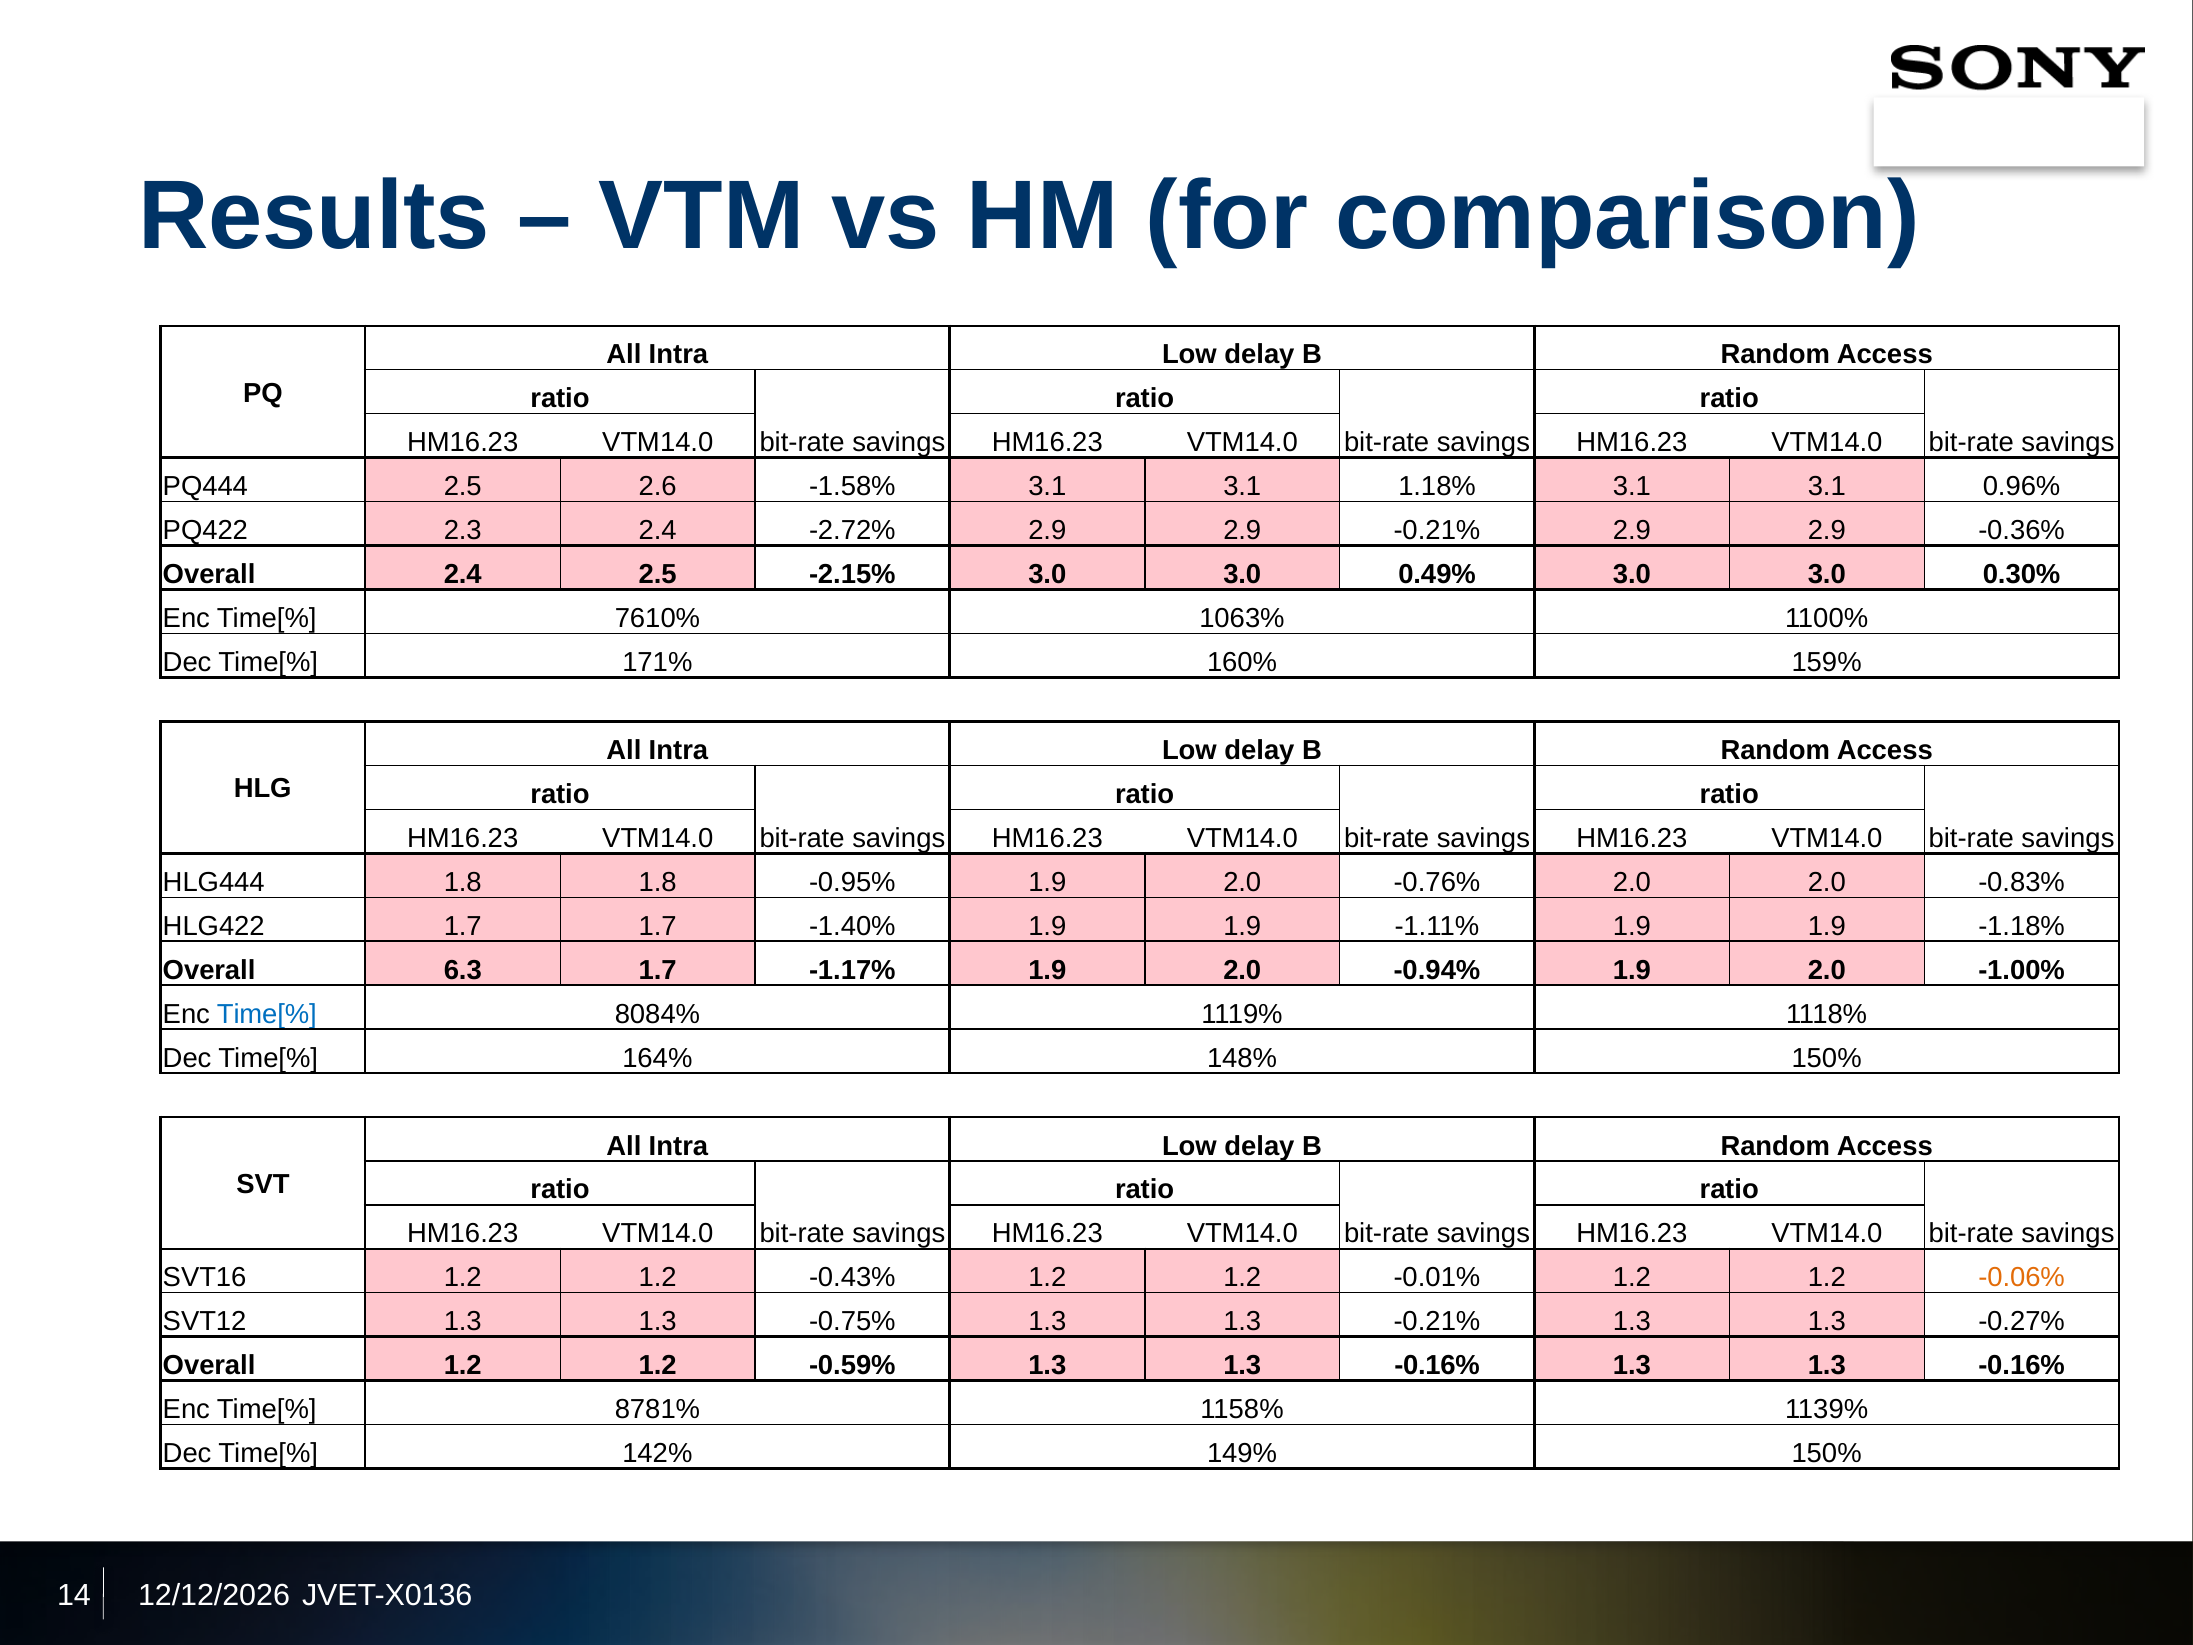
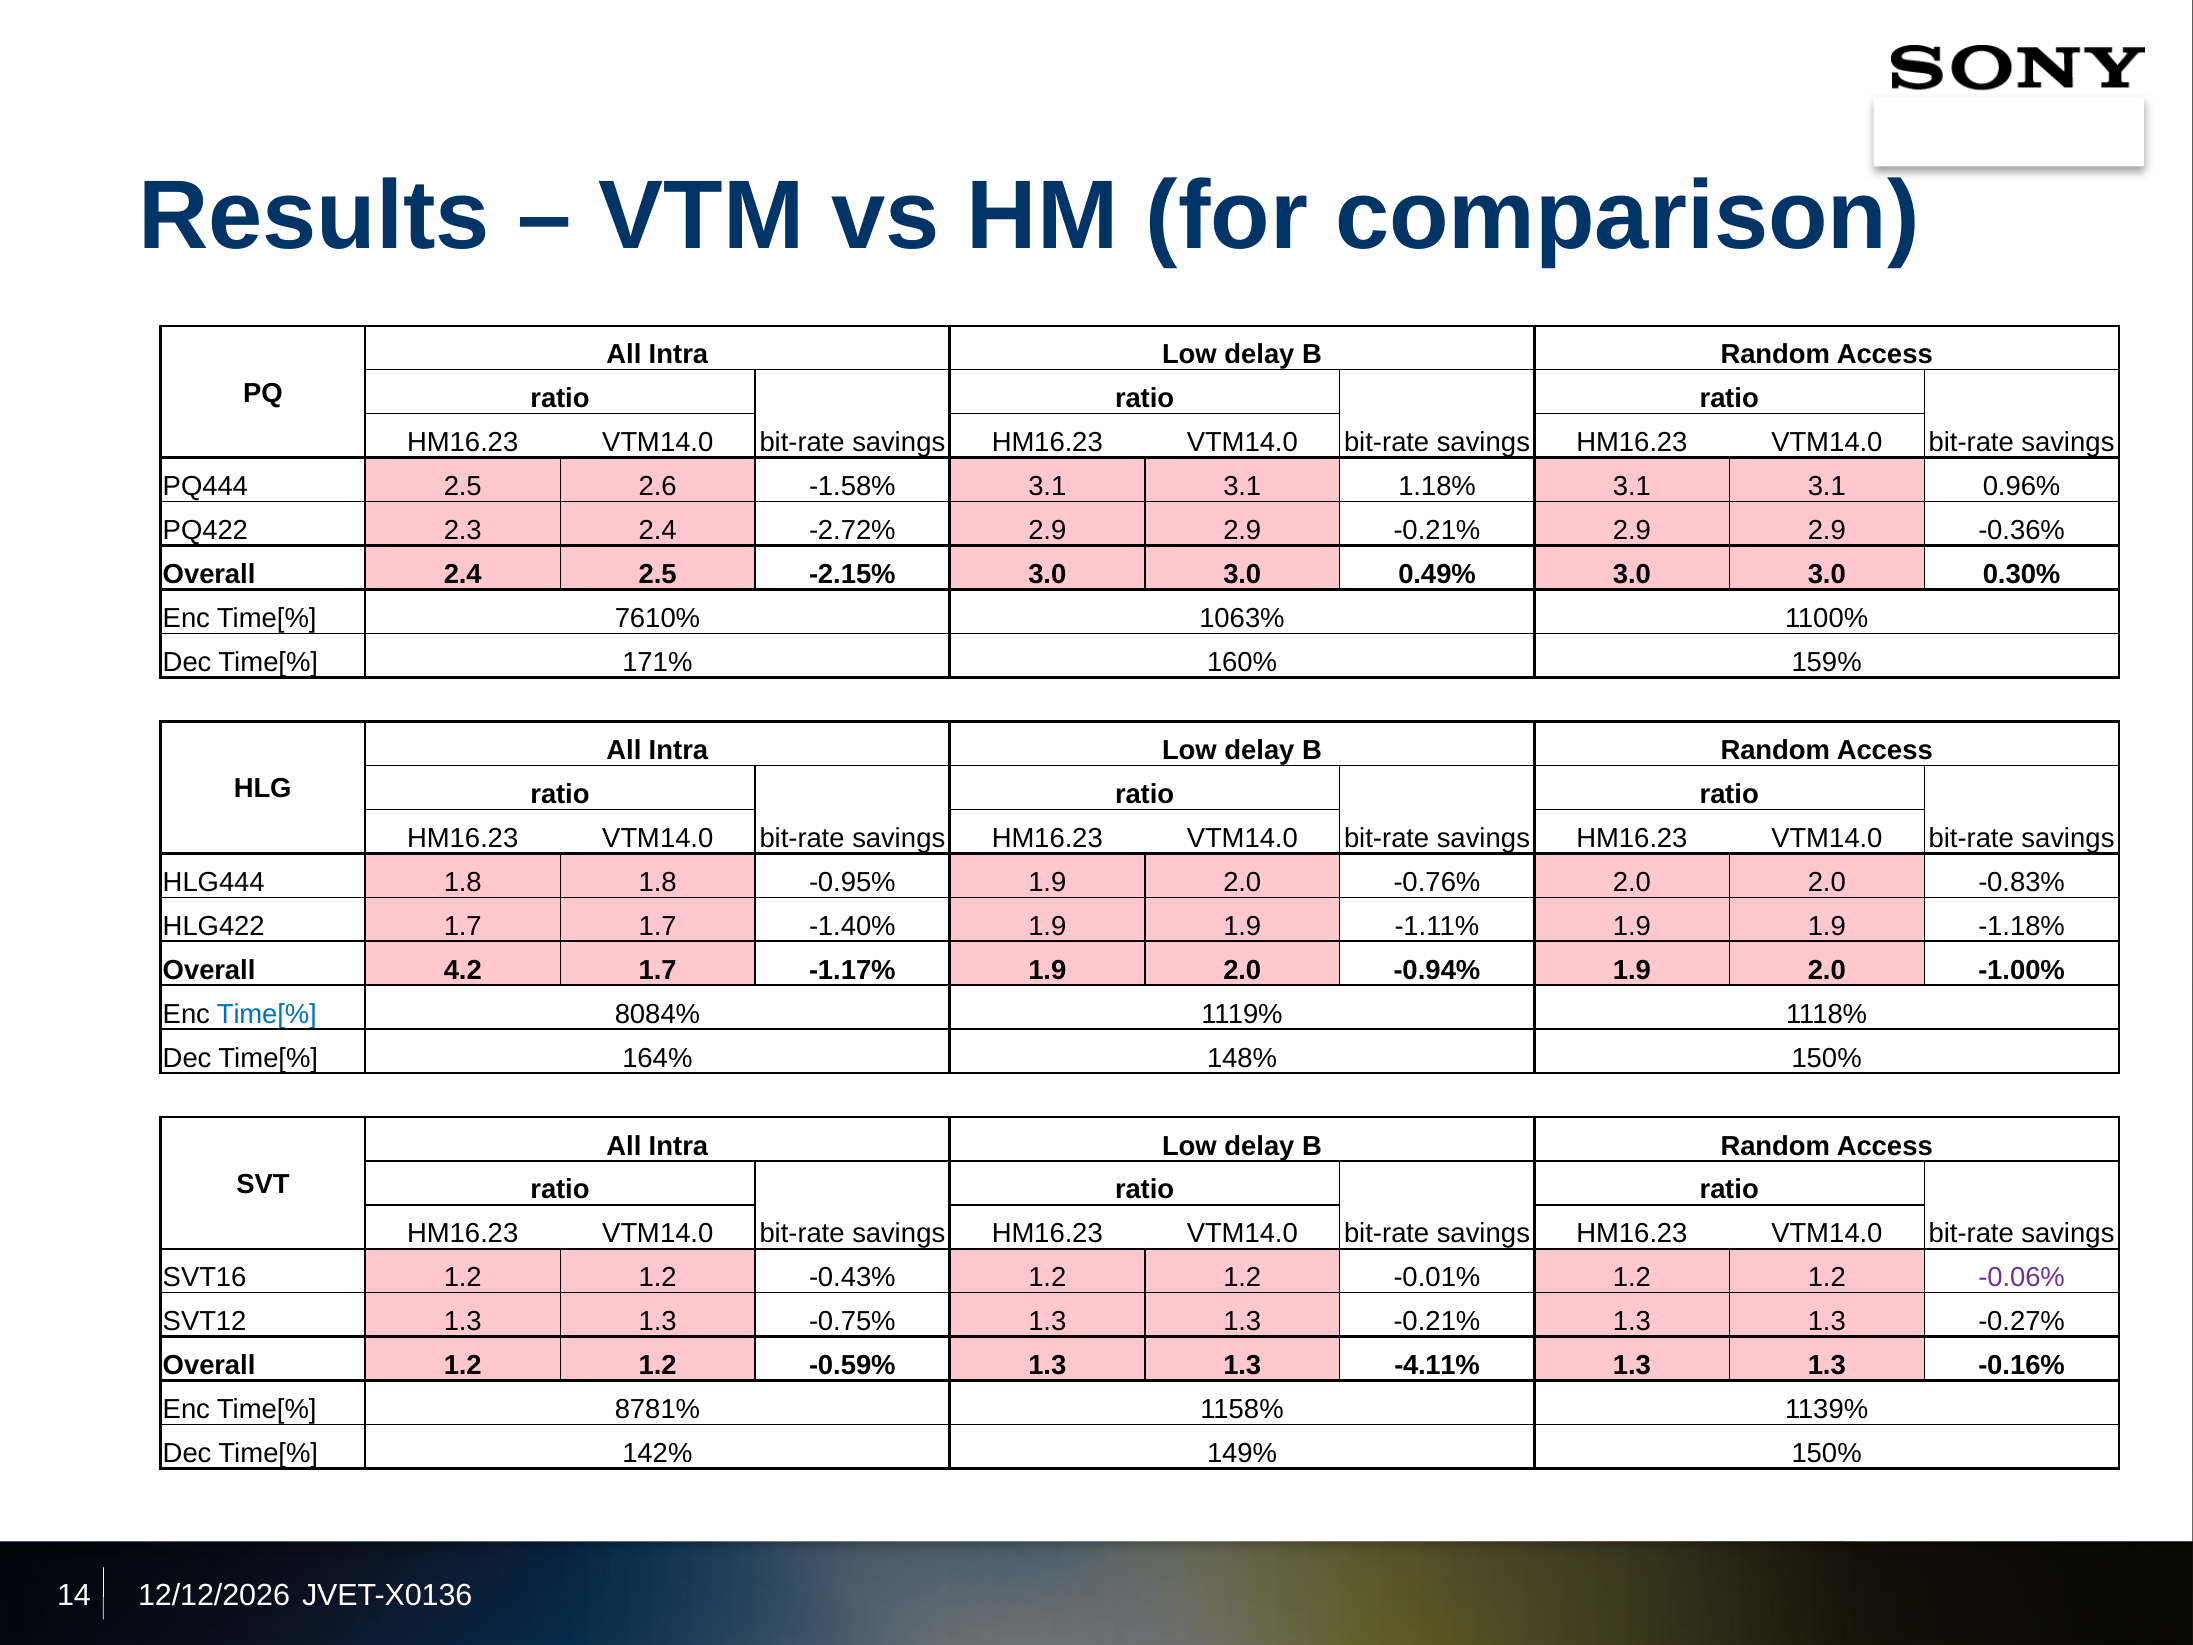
6.3: 6.3 -> 4.2 (463, 970)
-0.06% colour: orange -> purple (2022, 1278)
-0.59% 1.3 1.3 -0.16%: -0.16% -> -4.11% (1437, 1366)
